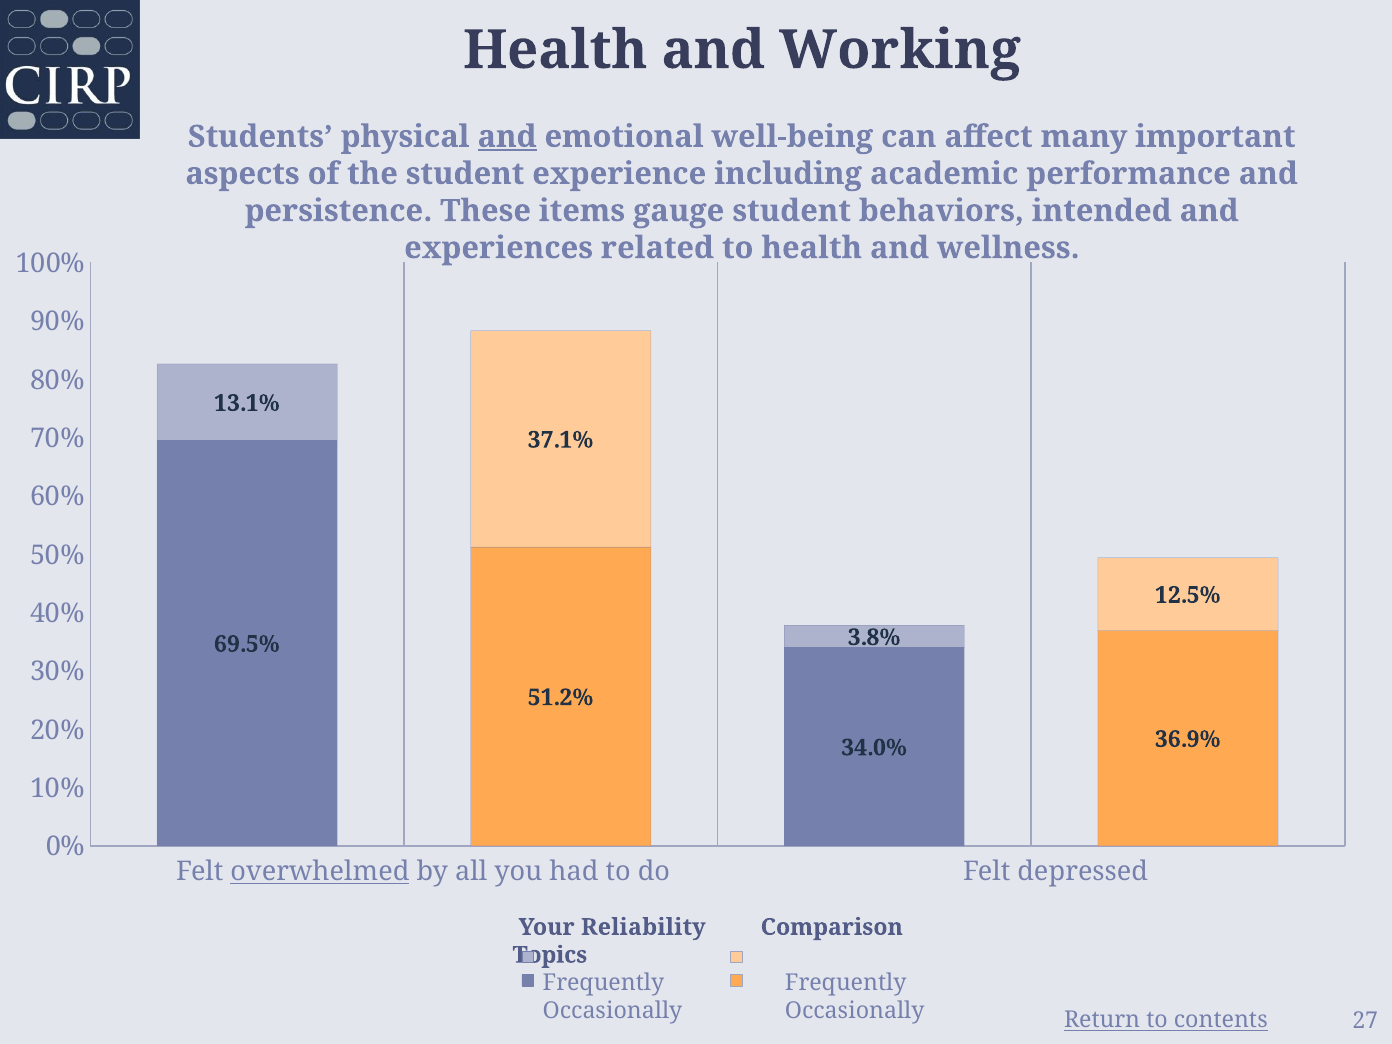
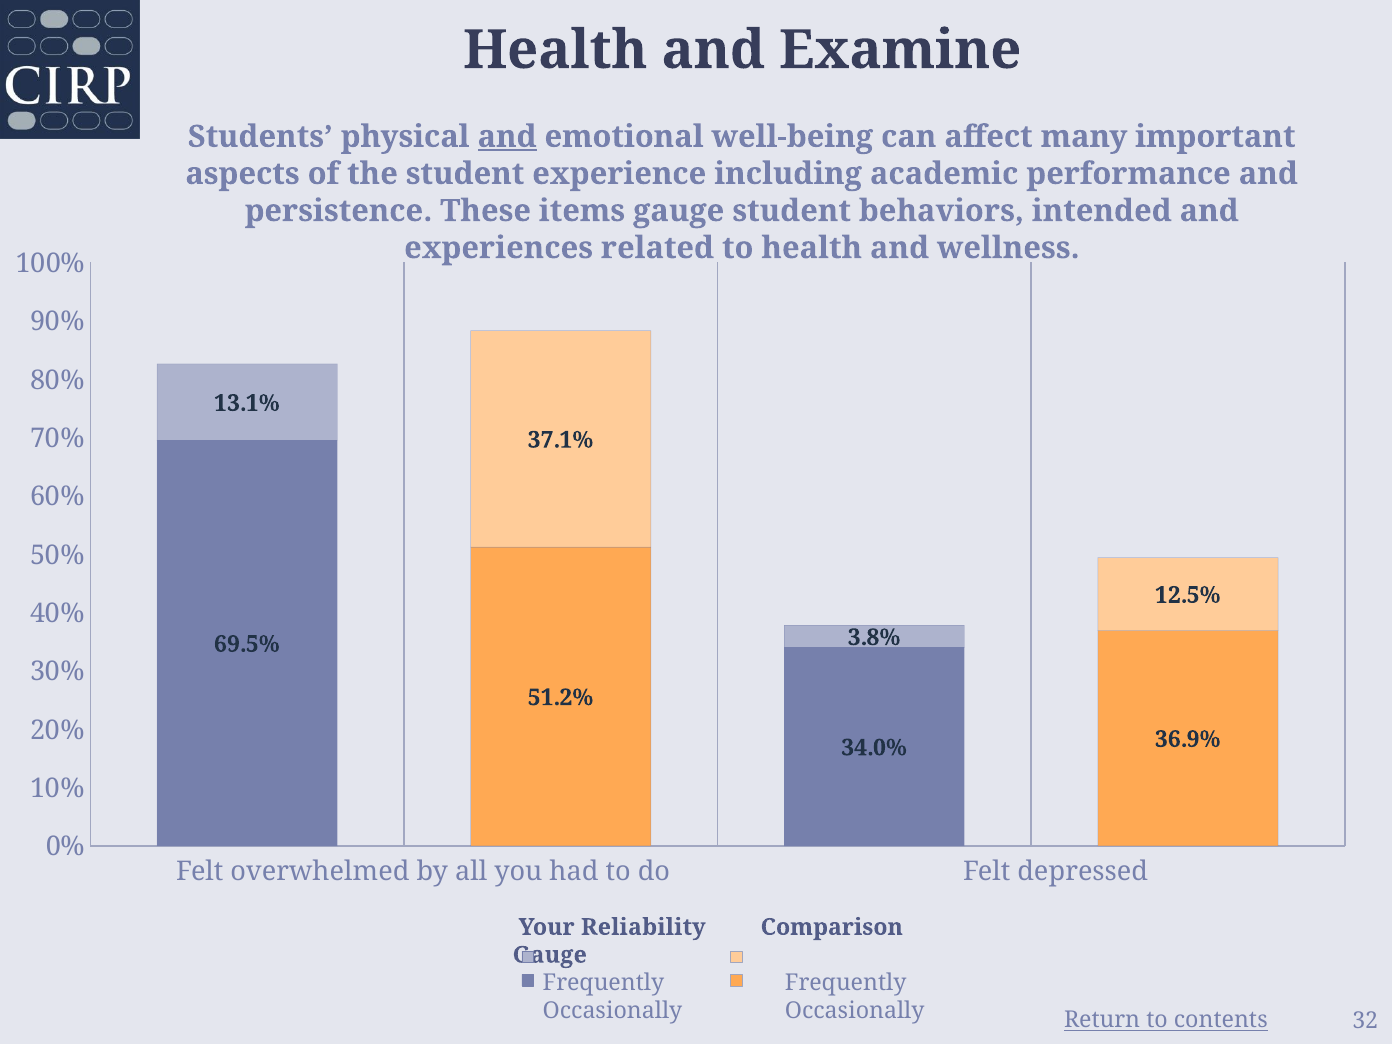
Working: Working -> Examine (900, 50)
overwhelmed underline: present -> none (320, 872)
Topics: Topics -> Gauge (550, 955)
27: 27 -> 32 (1365, 1020)
